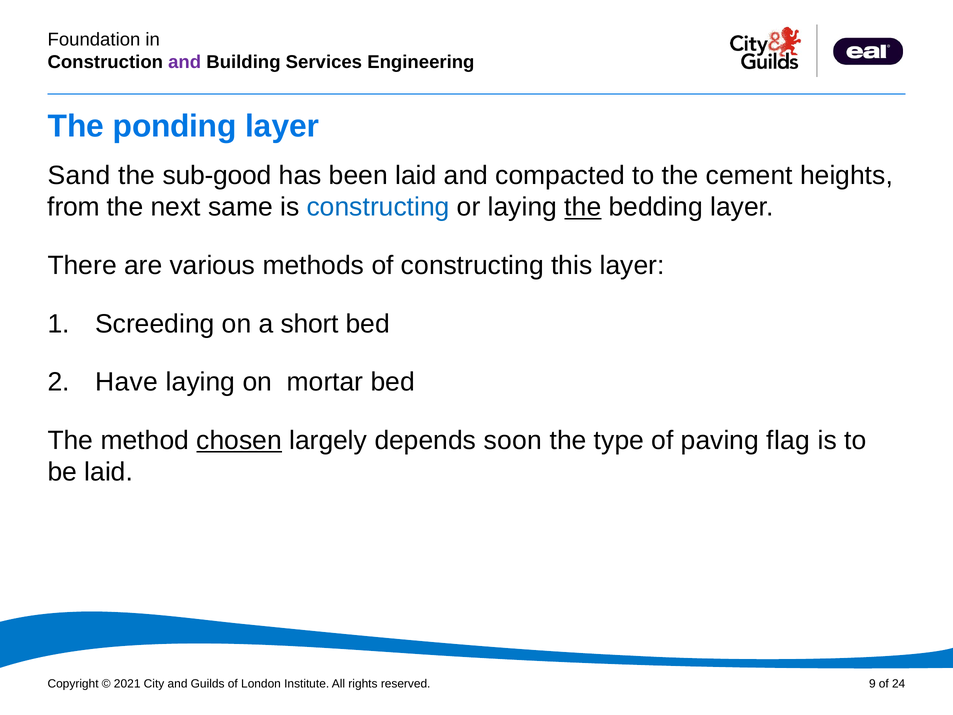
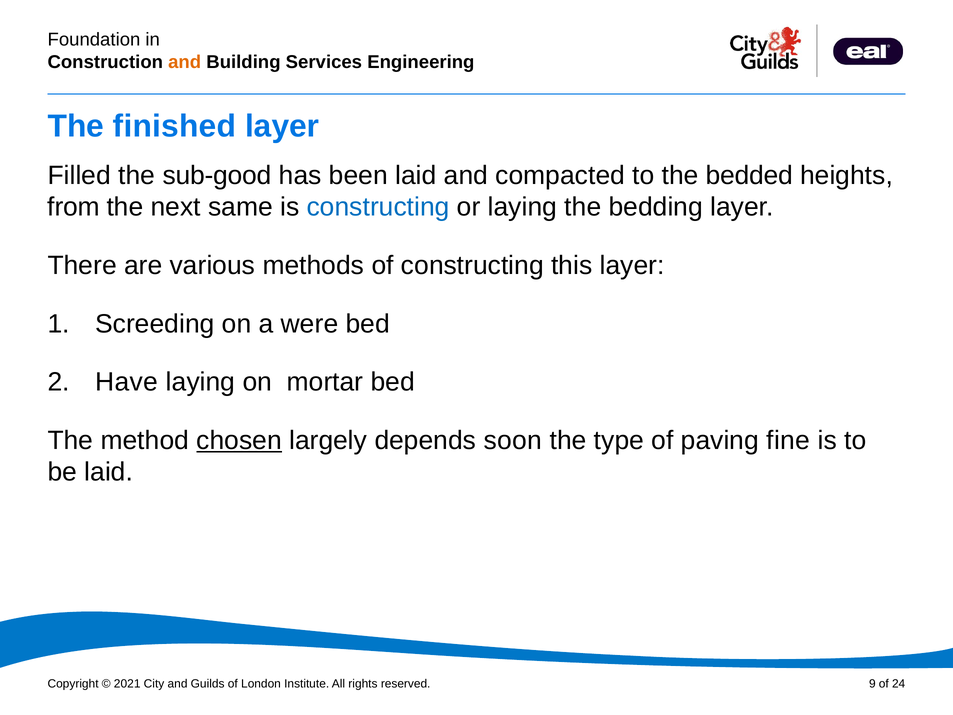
and colour: purple -> orange (185, 62)
ponding: ponding -> finished (174, 126)
Sand: Sand -> Filled (79, 175)
cement: cement -> bedded (749, 175)
the underline: present -> none (583, 207)
short: short -> were (310, 324)
flag: flag -> fine (788, 440)
